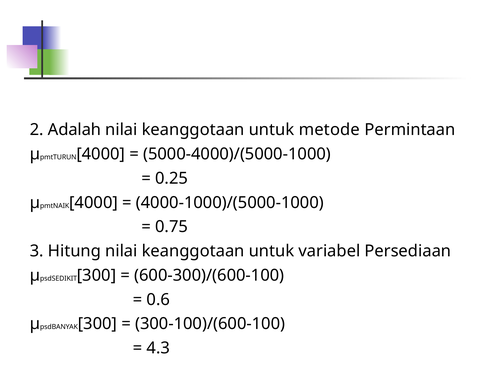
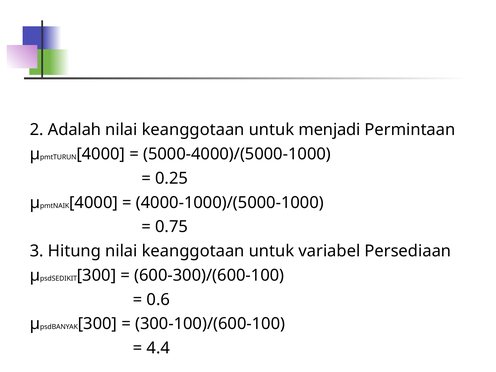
metode: metode -> menjadi (330, 130)
4.3: 4.3 -> 4.4 (158, 348)
